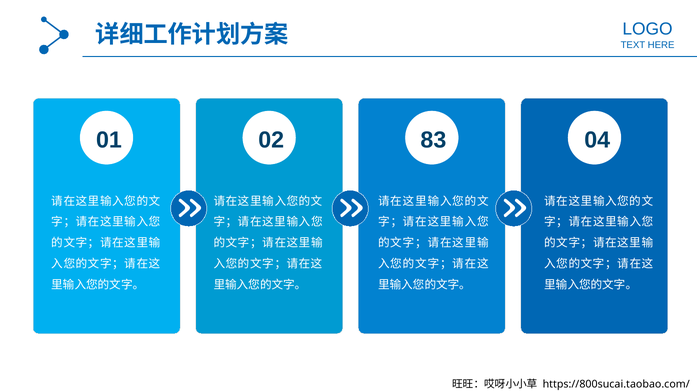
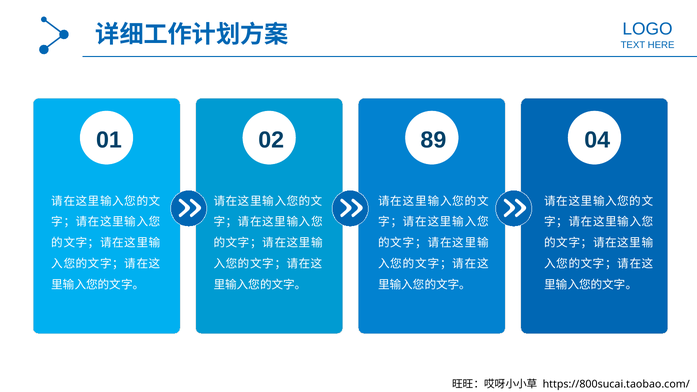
83: 83 -> 89 (433, 140)
